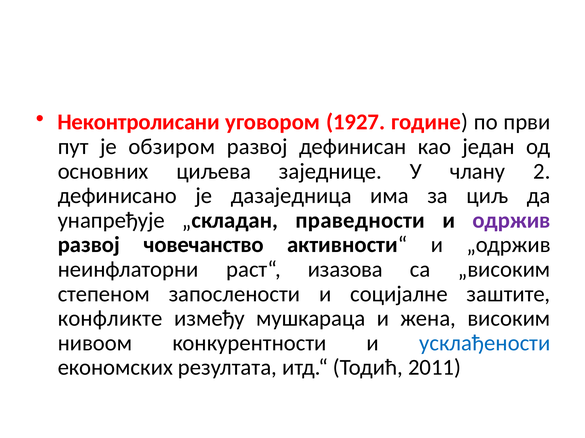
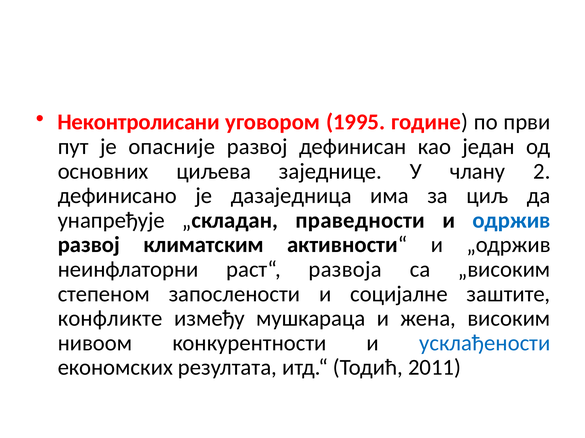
1927: 1927 -> 1995 (356, 122)
обзиром: обзиром -> опасније (172, 147)
одржив colour: purple -> blue (512, 221)
човечанство: човечанство -> климатским (204, 245)
изазова: изазова -> развоја (345, 270)
